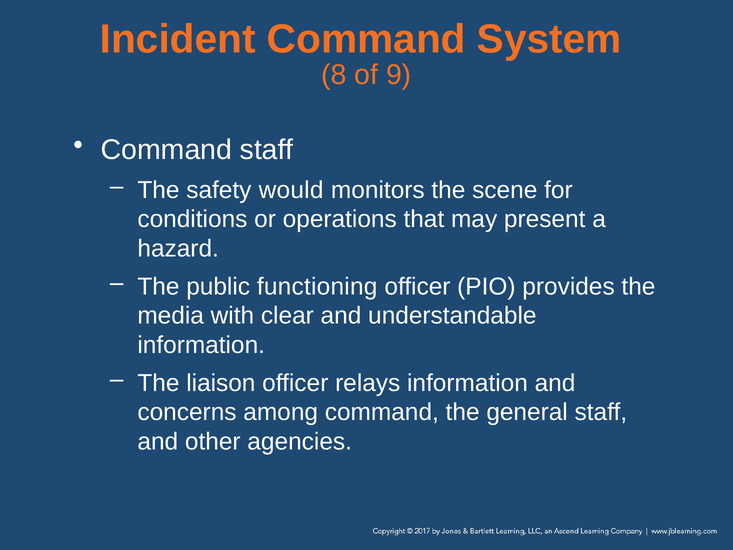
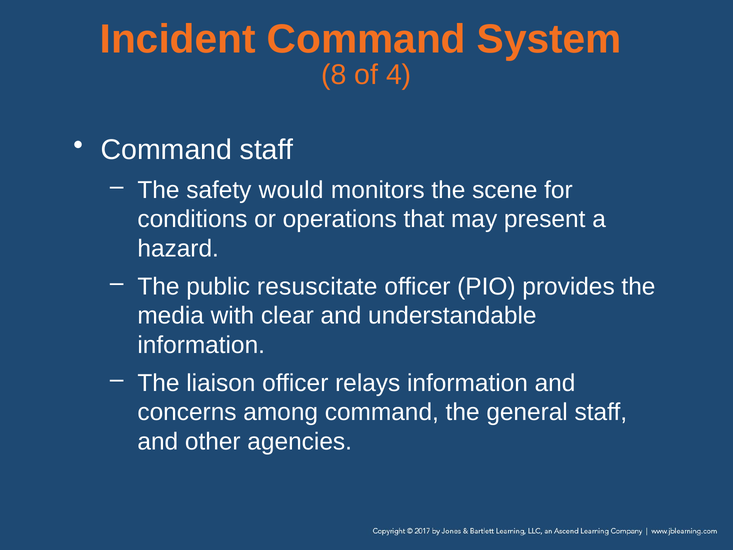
9: 9 -> 4 (399, 75)
functioning: functioning -> resuscitate (317, 286)
